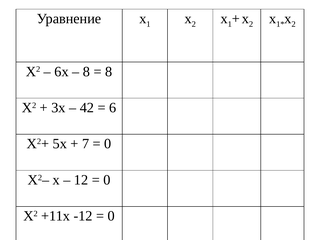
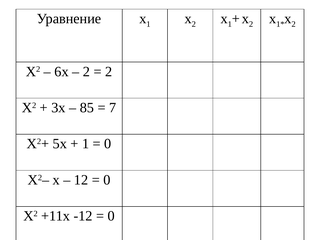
8: 8 -> 2 (86, 72)
8: 8 -> 2 (109, 72)
42: 42 -> 85 (87, 108)
6: 6 -> 7 (113, 108)
7: 7 -> 1 (86, 144)
